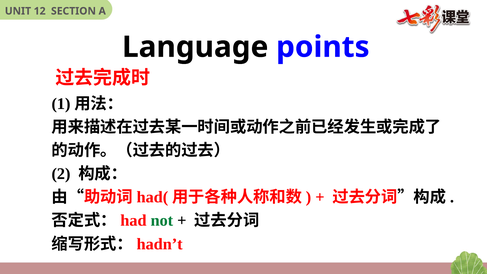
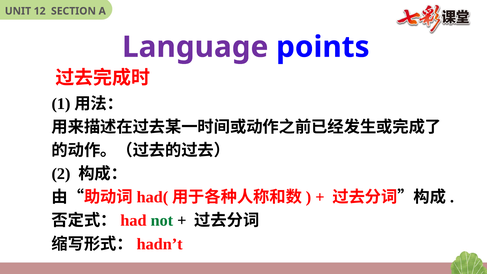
Language colour: black -> purple (195, 47)
